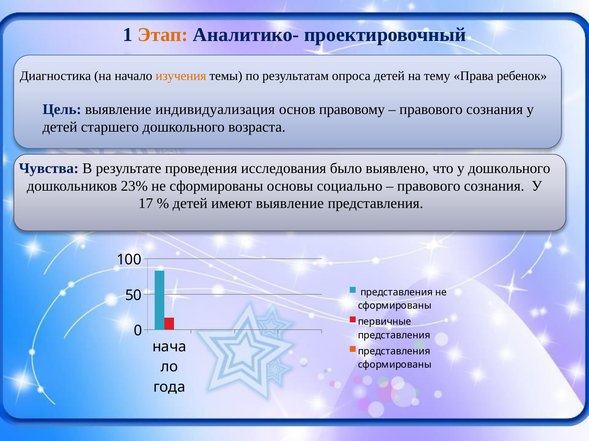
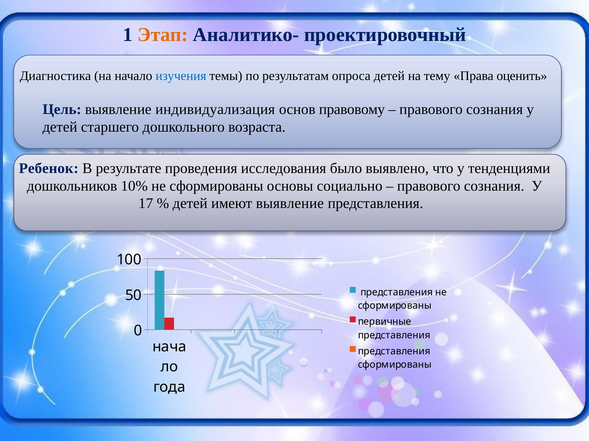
изучения colour: orange -> blue (181, 76)
ребенок: ребенок -> оценить (522, 76)
Чувства: Чувства -> Ребенок (49, 168)
у дошкольного: дошкольного -> тенденциями (509, 168)
23%: 23% -> 10% (134, 186)
